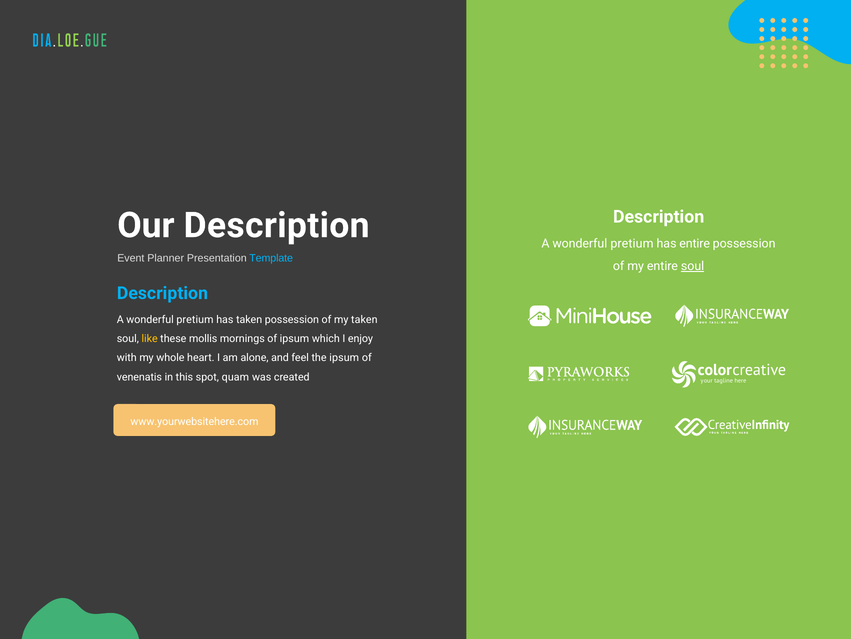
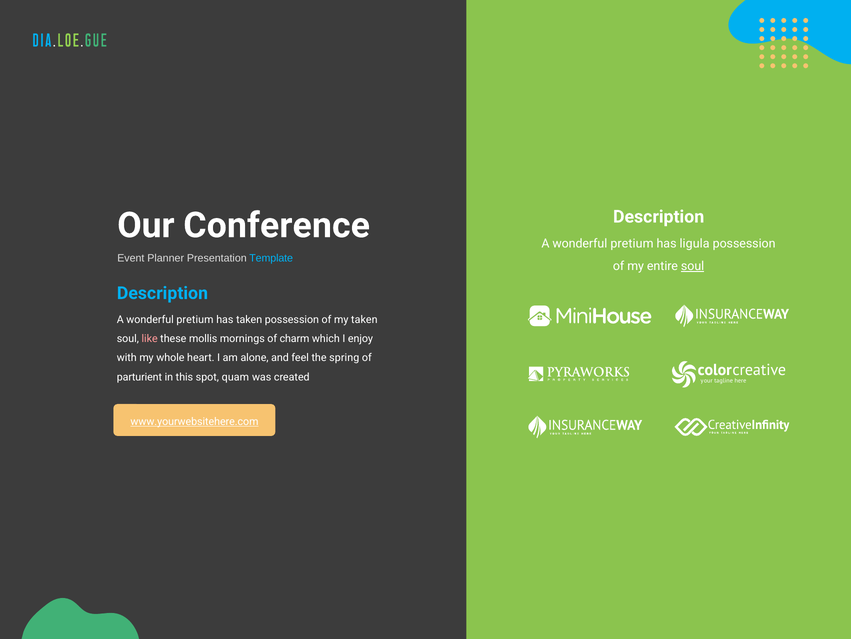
Our Description: Description -> Conference (277, 225)
has entire: entire -> ligula (695, 244)
like colour: yellow -> pink (150, 338)
of ipsum: ipsum -> charm (295, 338)
the ipsum: ipsum -> spring (344, 358)
venenatis: venenatis -> parturient (139, 377)
www.yourwebsitehere.com underline: none -> present (194, 421)
